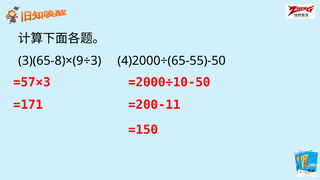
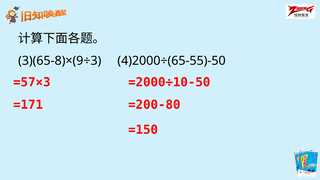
=200-11: =200-11 -> =200-80 (154, 105)
